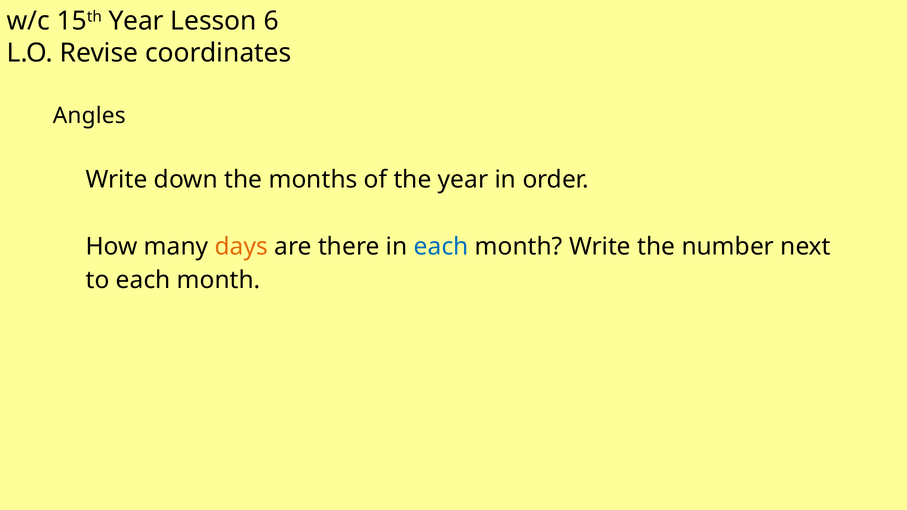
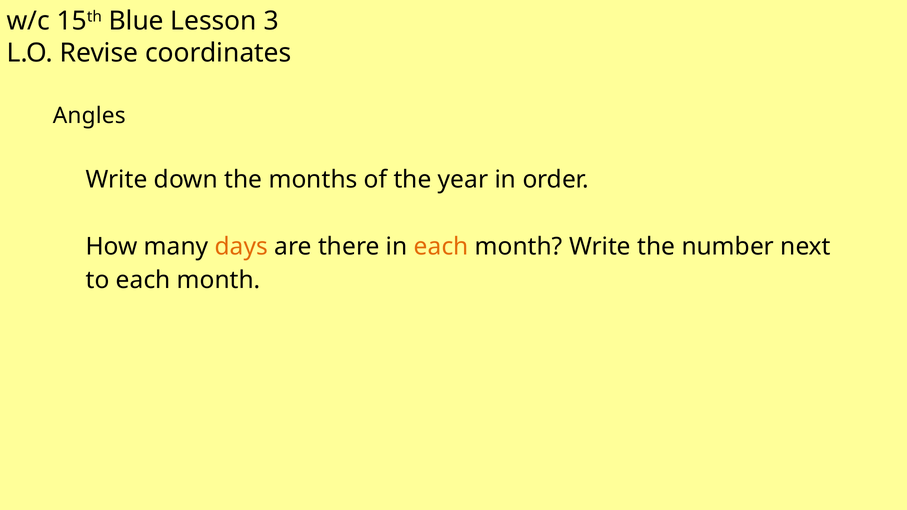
15th Year: Year -> Blue (136, 21)
6: 6 -> 3 (271, 21)
each colour: blue -> orange (441, 247)
